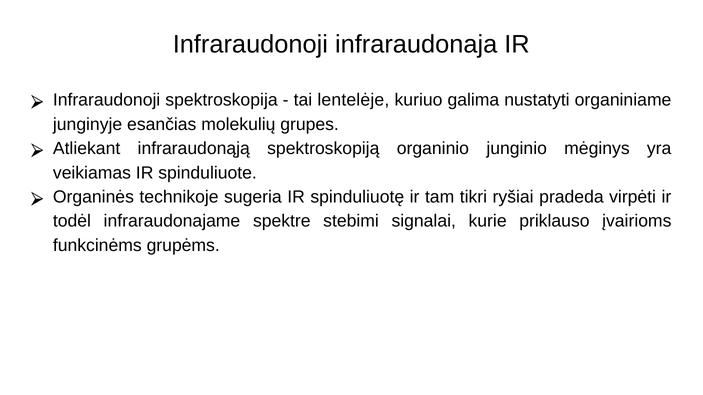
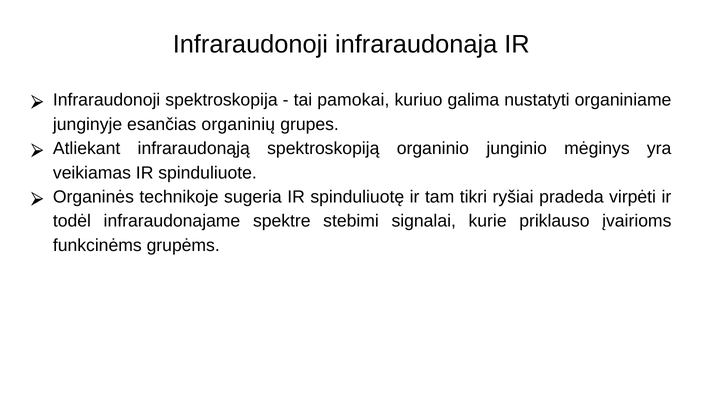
lentelėje: lentelėje -> pamokai (353, 100)
molekulių: molekulių -> organinių (238, 124)
